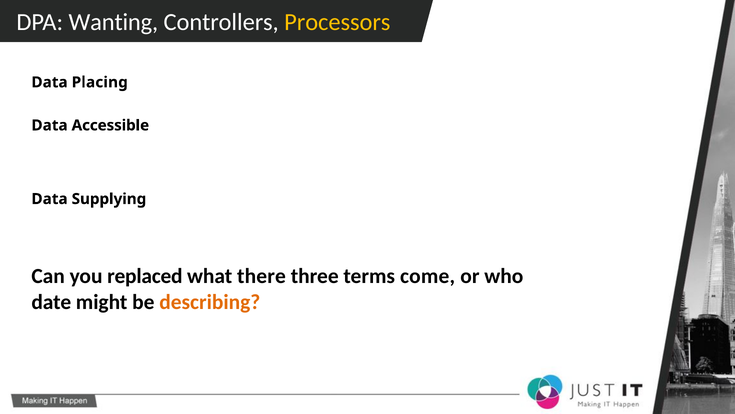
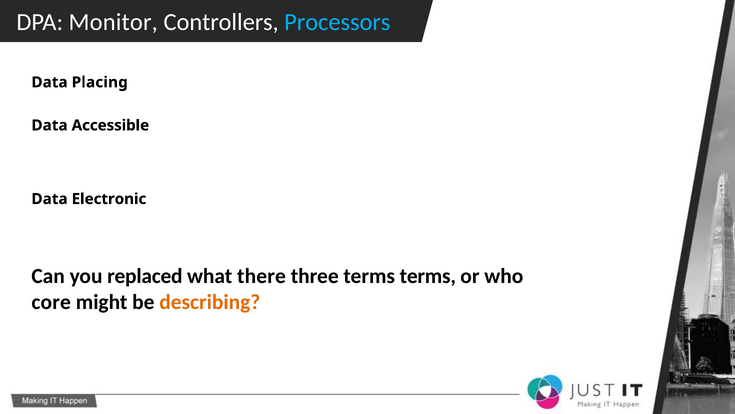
Wanting: Wanting -> Monitor (113, 22)
Processors colour: yellow -> light blue (337, 22)
Supplying: Supplying -> Electronic (109, 199)
terms come: come -> terms (428, 276)
date: date -> core (51, 302)
